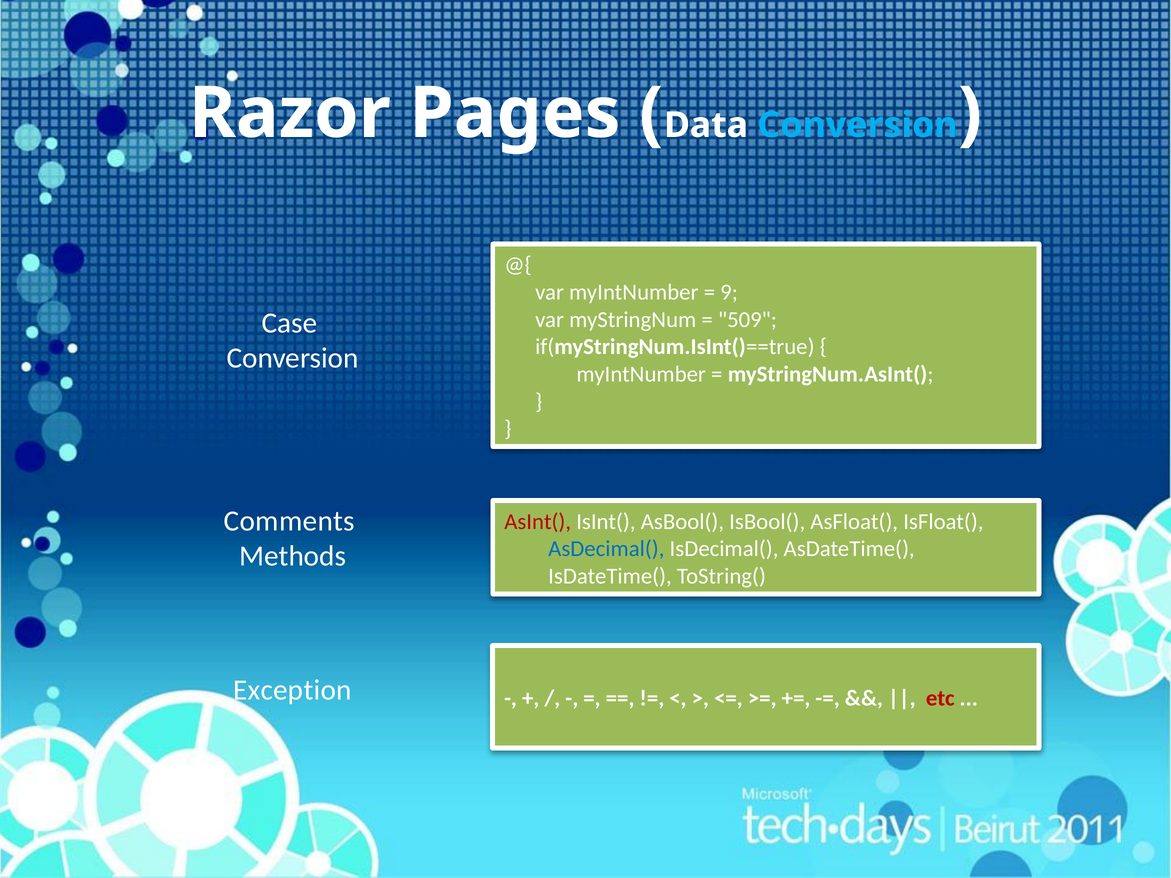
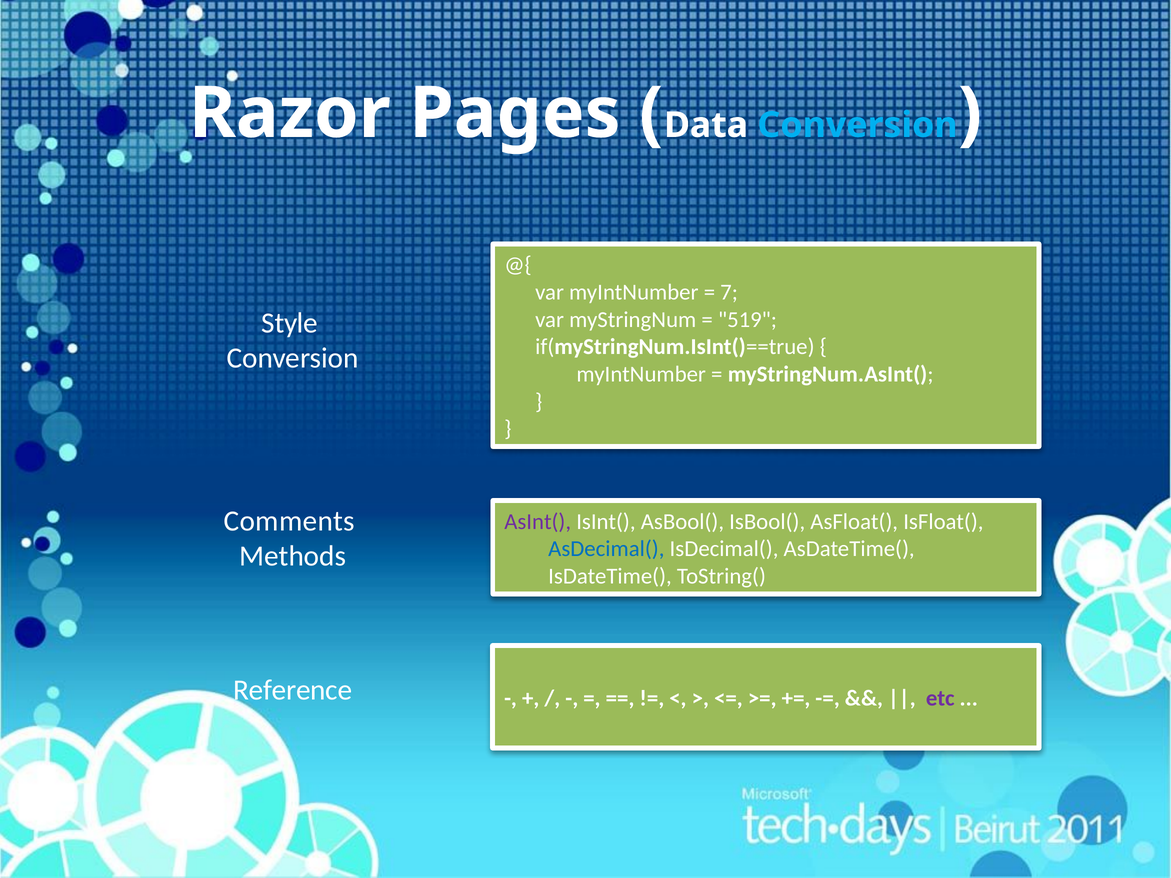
9: 9 -> 7 (729, 292)
509: 509 -> 519 (747, 320)
Case: Case -> Style (290, 323)
AsInt( colour: red -> purple (538, 522)
Exception: Exception -> Reference (293, 690)
etc colour: red -> purple (940, 699)
